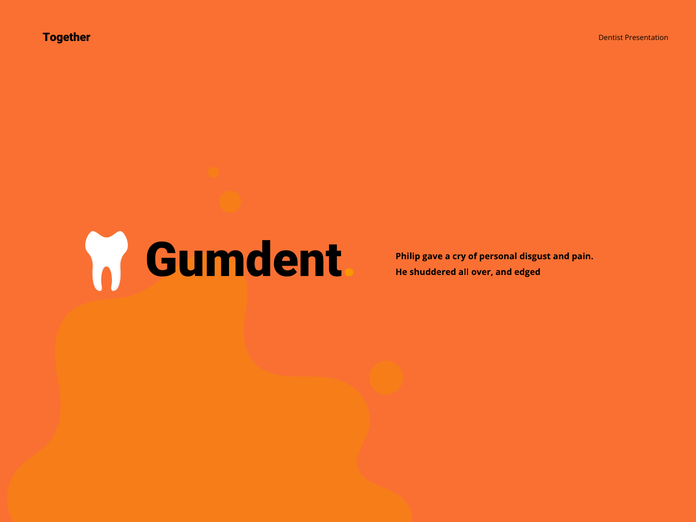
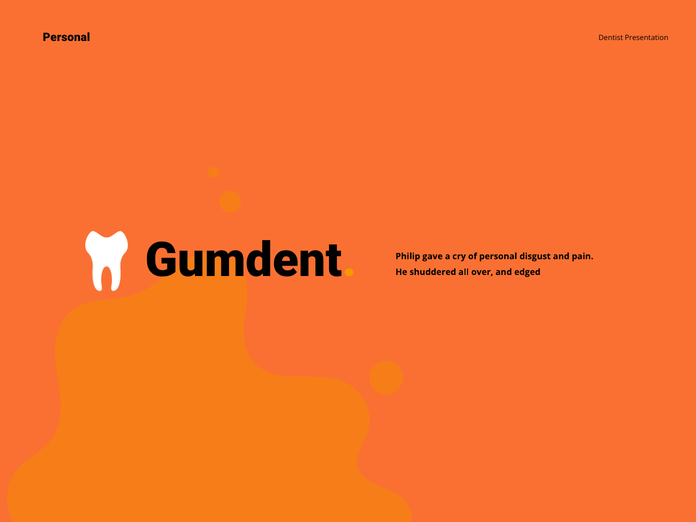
Together: Together -> Personal (66, 37)
